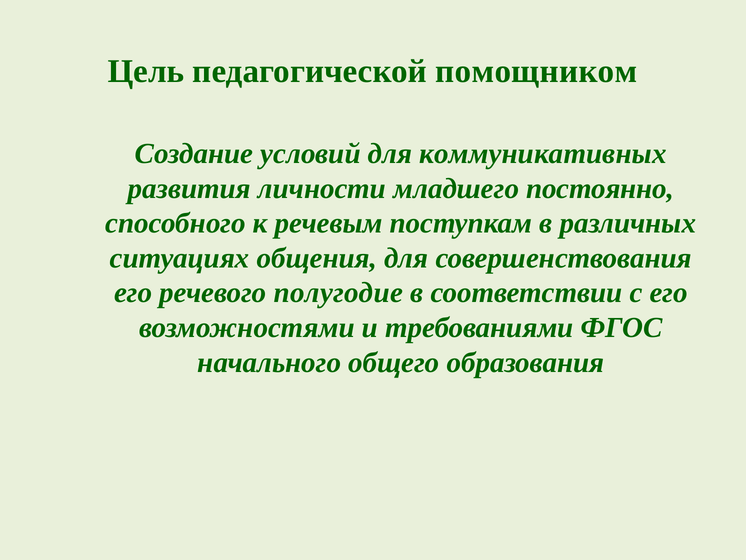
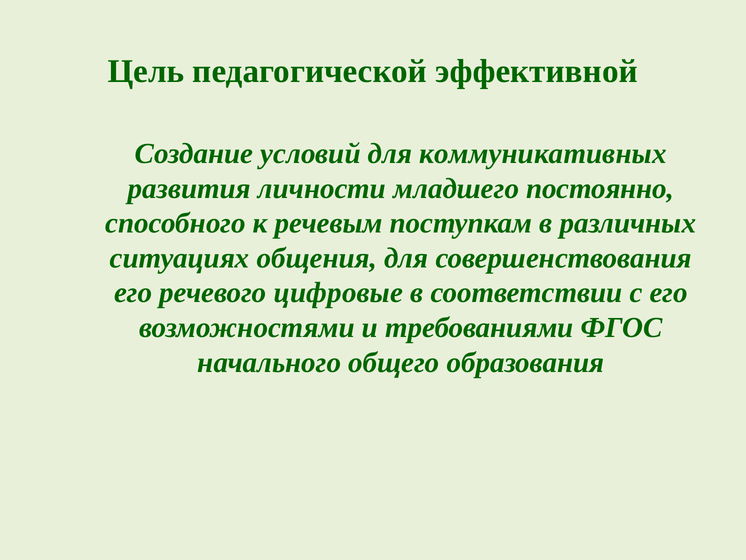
помощником: помощником -> эффективной (537, 71)
полугодие: полугодие -> цифровые (338, 293)
